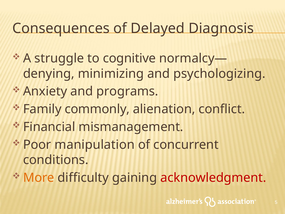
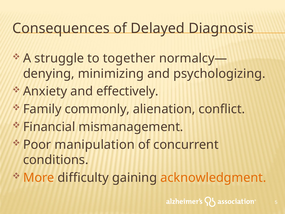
cognitive: cognitive -> together (129, 58)
programs: programs -> effectively (127, 91)
acknowledgment colour: red -> orange (213, 178)
